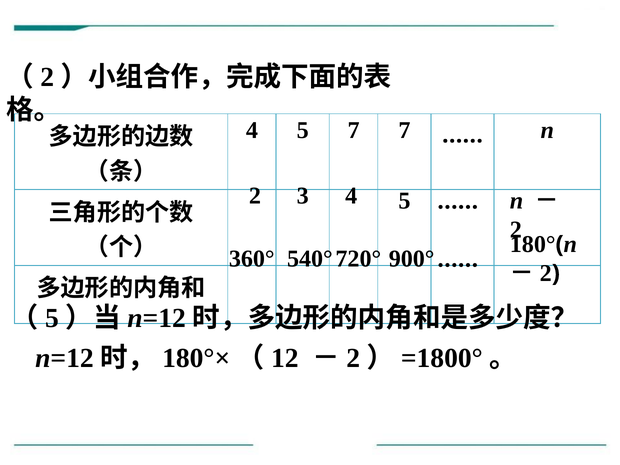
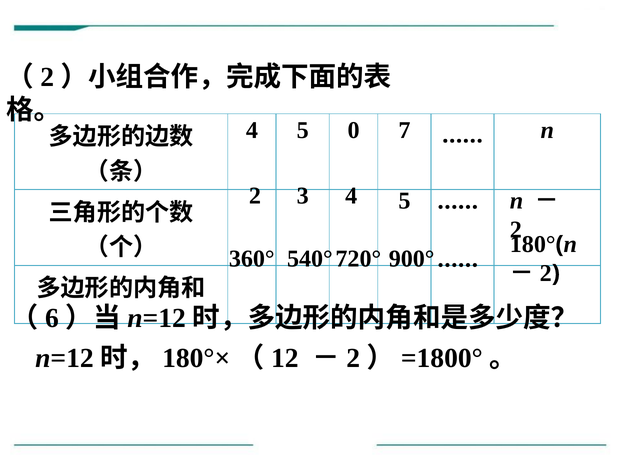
5 7: 7 -> 0 (354, 130)
5: 5 -> 6 (52, 318)
